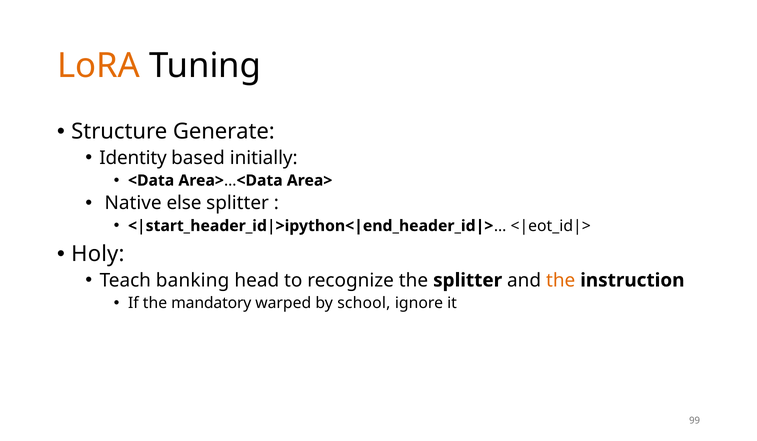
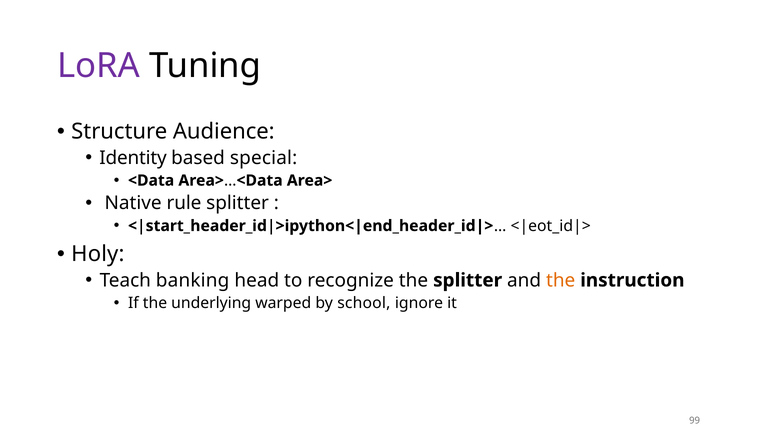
LoRA colour: orange -> purple (99, 66)
Generate: Generate -> Audience (224, 132)
initially: initially -> special (264, 158)
else: else -> rule (184, 203)
mandatory: mandatory -> underlying (211, 303)
